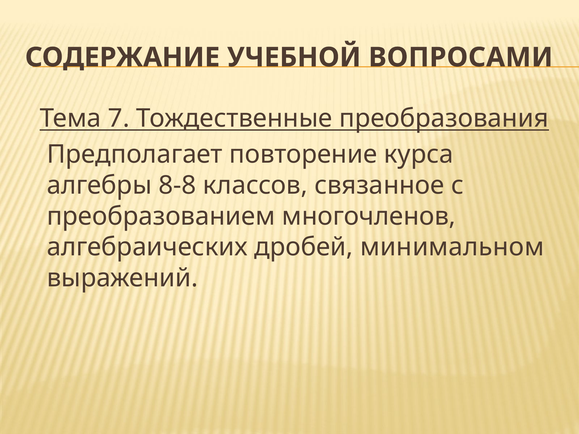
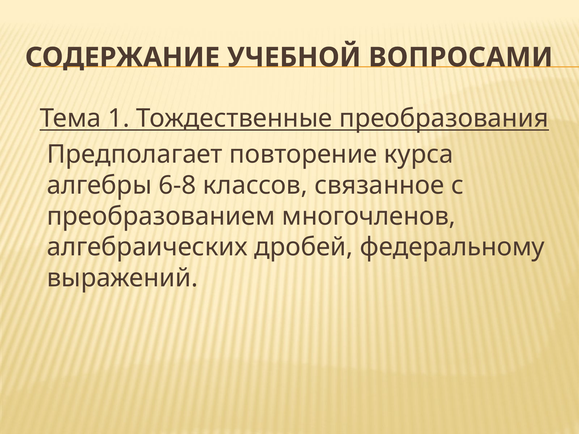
7: 7 -> 1 (119, 118)
8-8: 8-8 -> 6-8 (177, 185)
минимальном: минимальном -> федеральному (452, 247)
